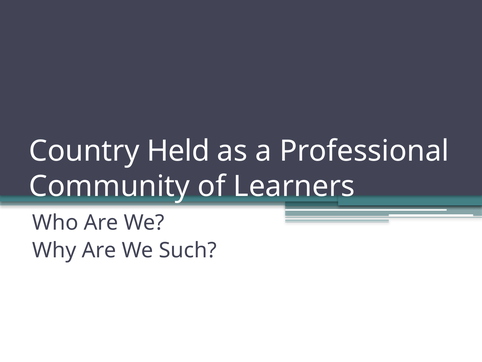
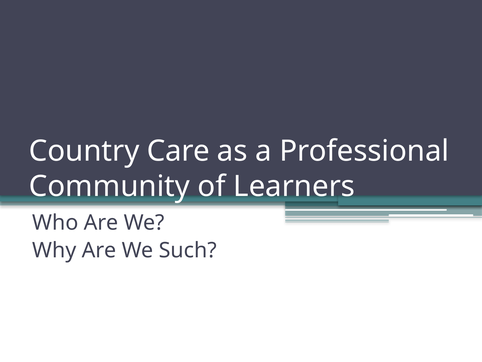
Held: Held -> Care (178, 151)
